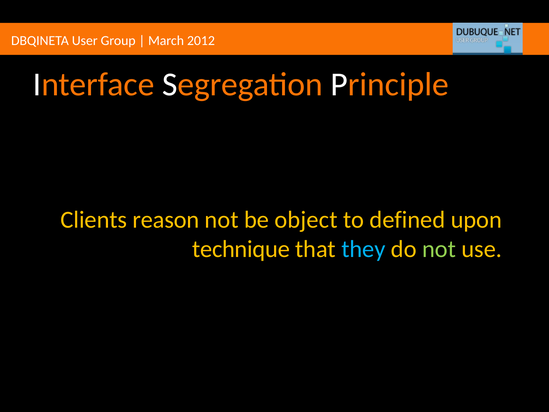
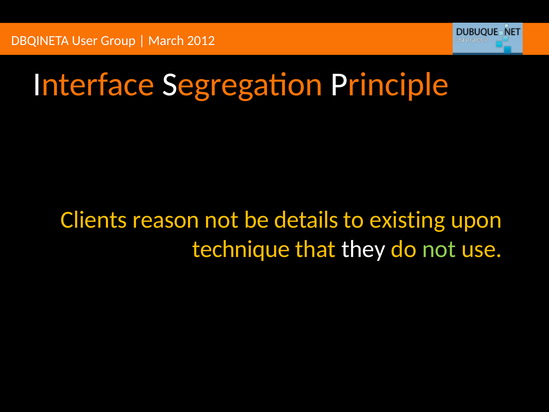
object: object -> details (306, 220)
defined: defined -> existing (407, 220)
they colour: light blue -> white (363, 249)
